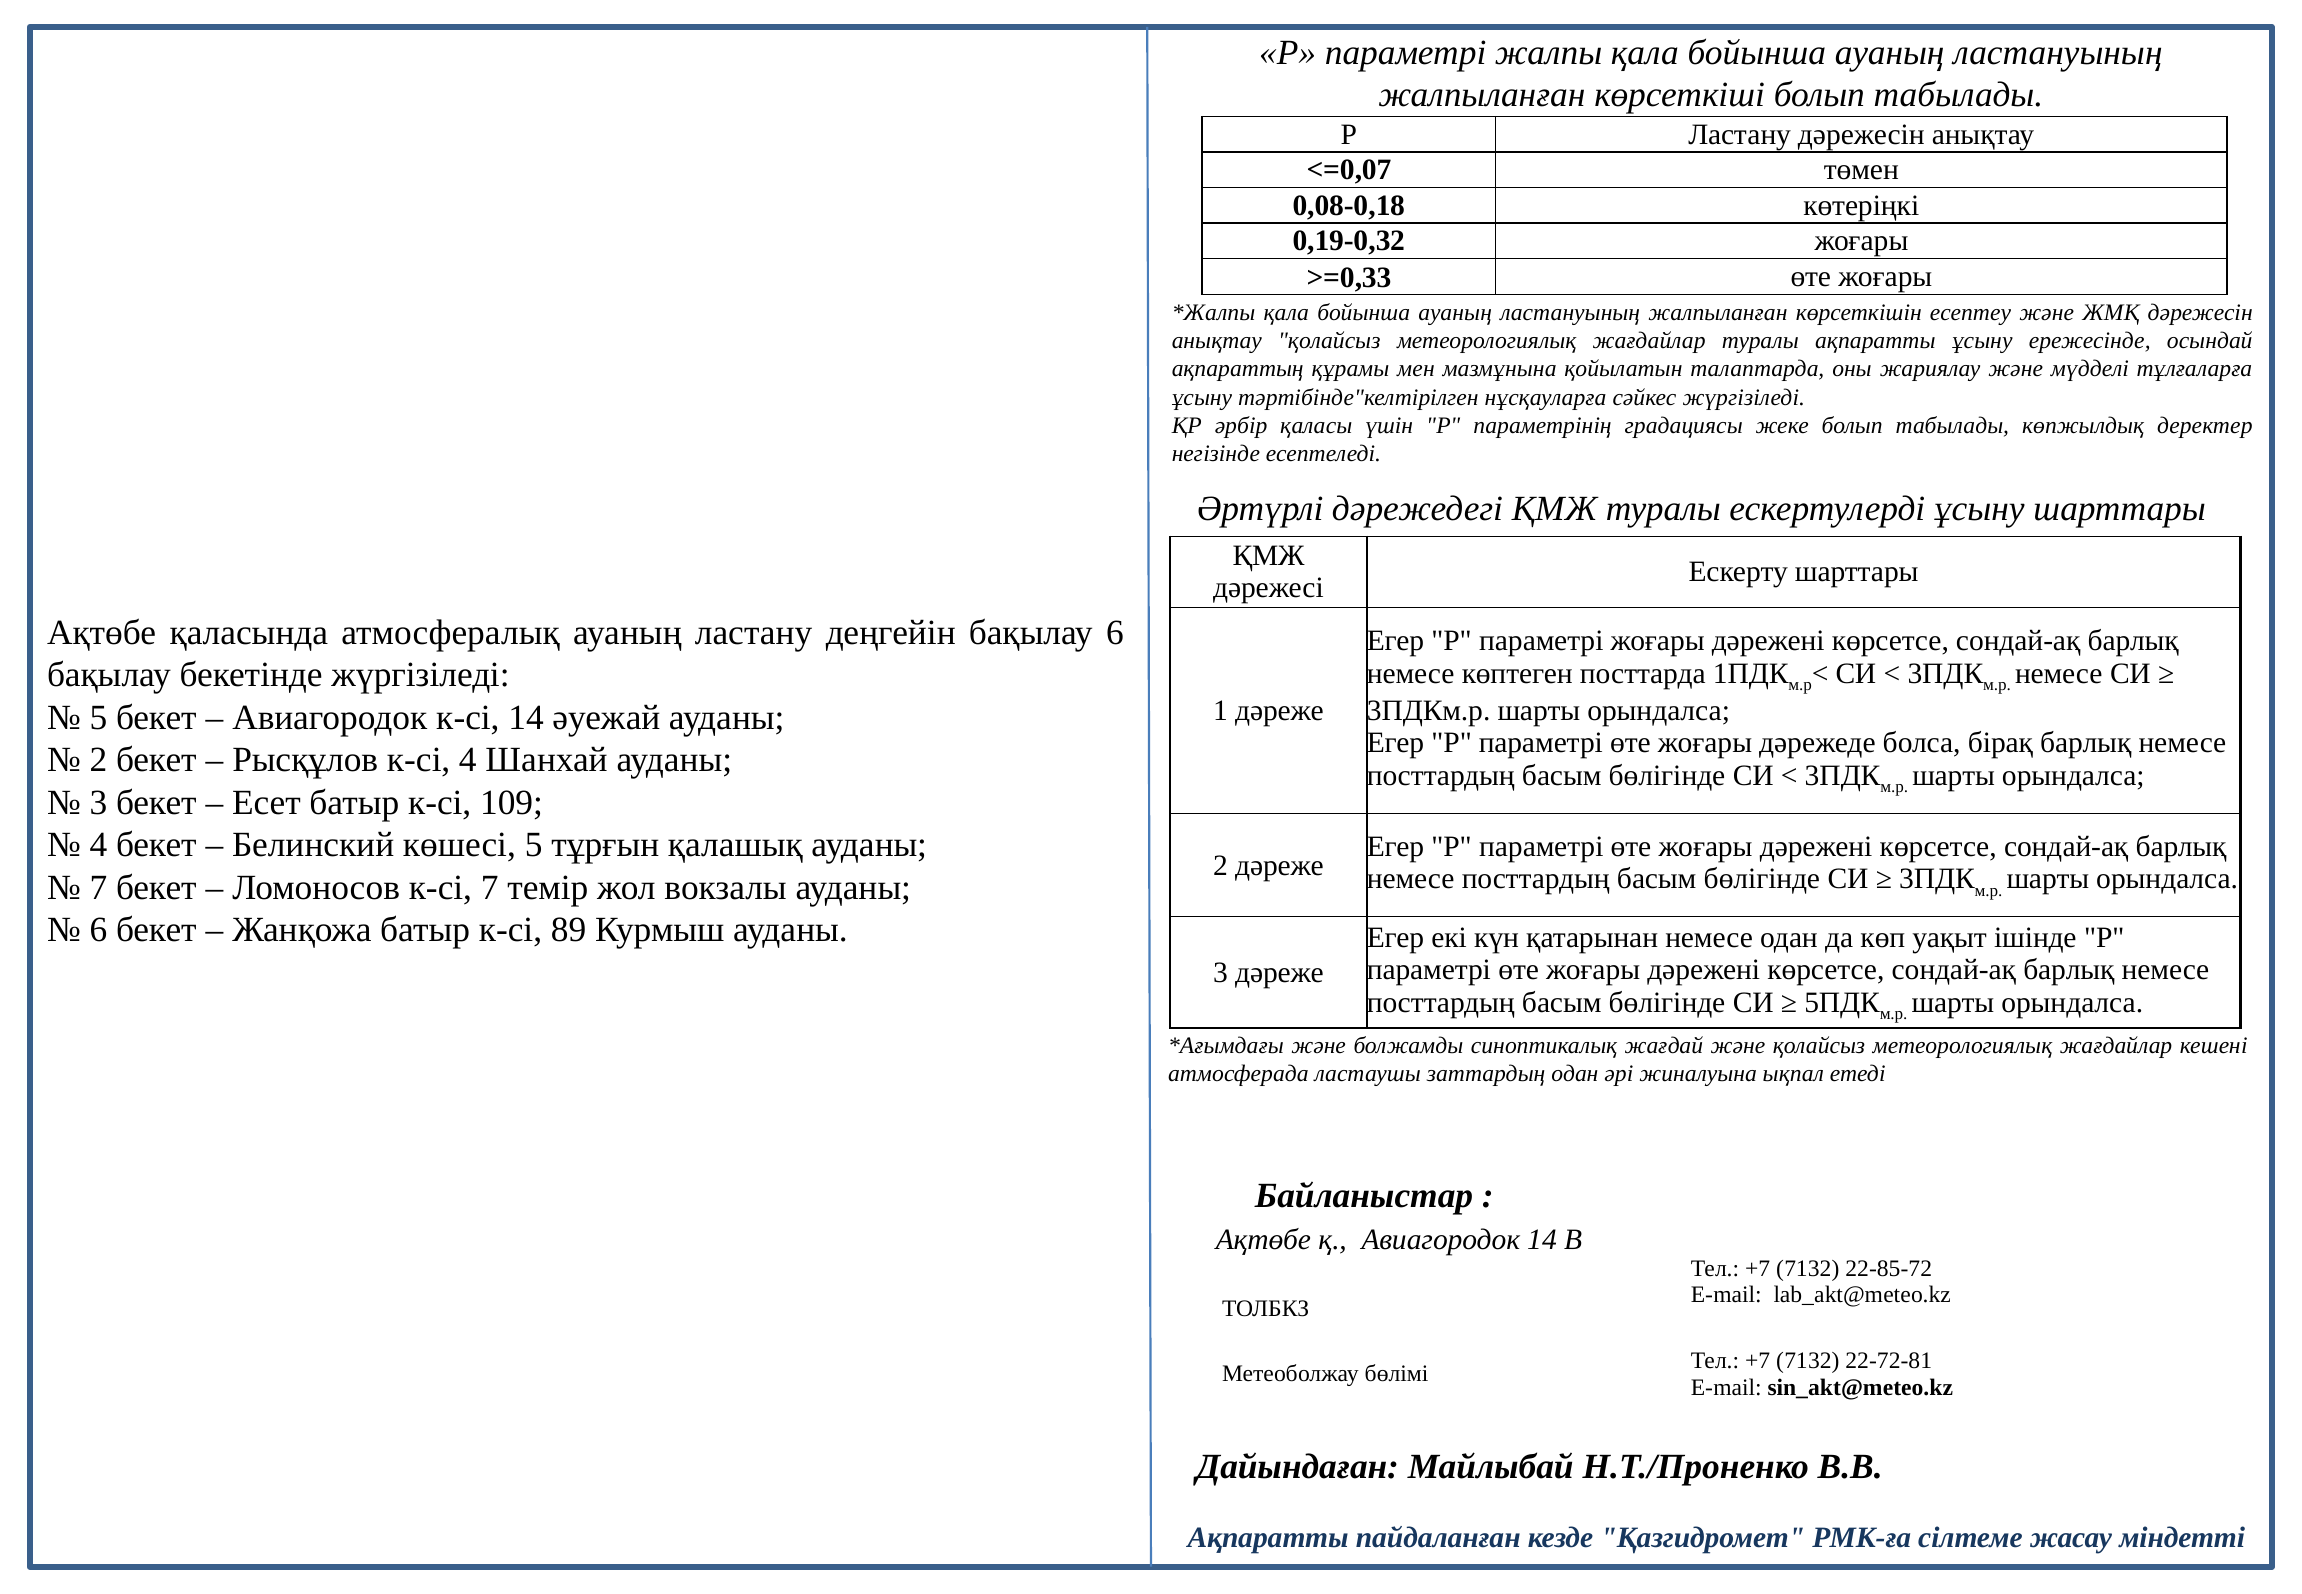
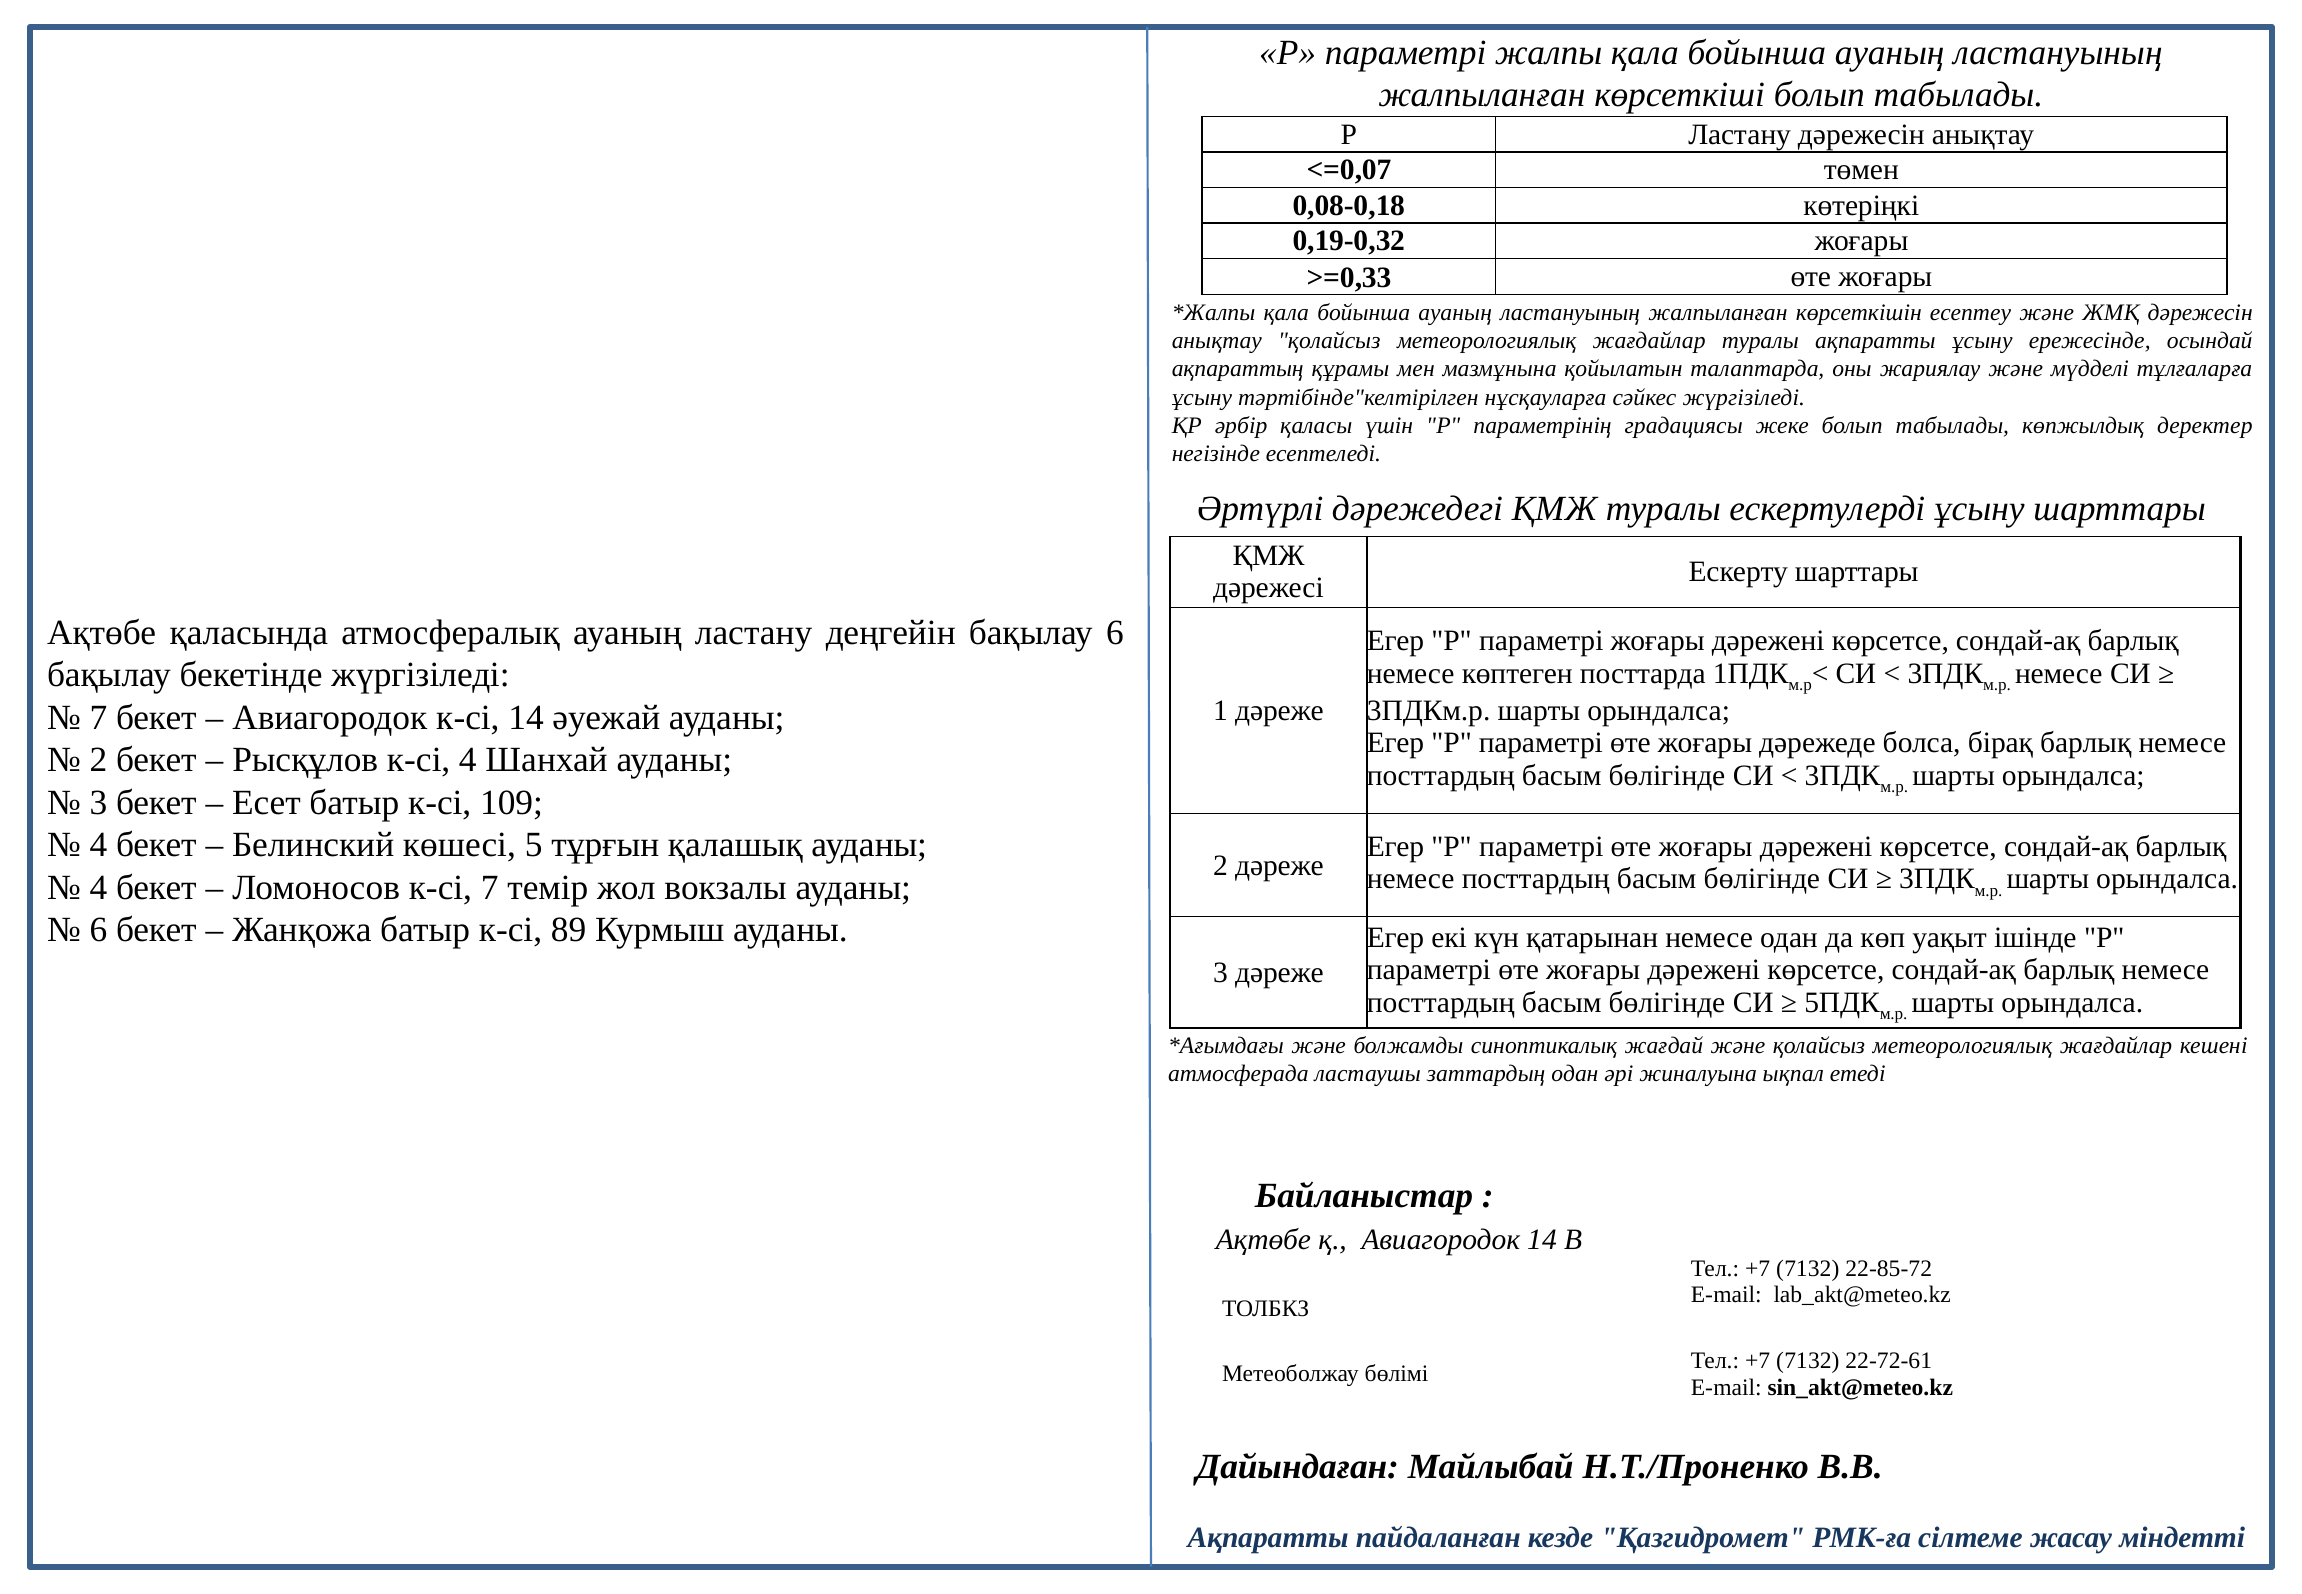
5: 5 -> 7 (98, 718)
7: 7 -> 4 (98, 888)
22-72-81: 22-72-81 -> 22-72-61 (1889, 1361)
